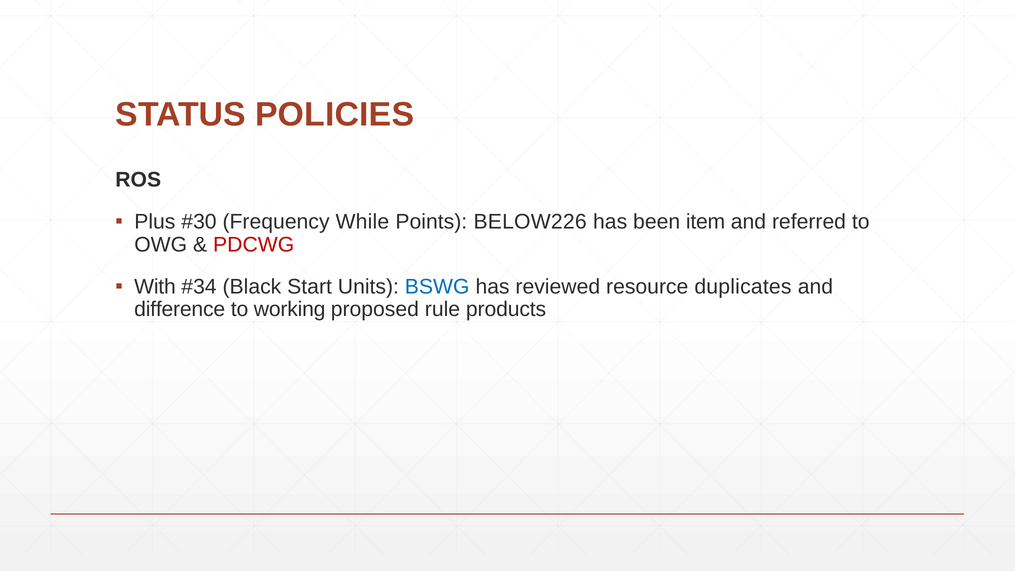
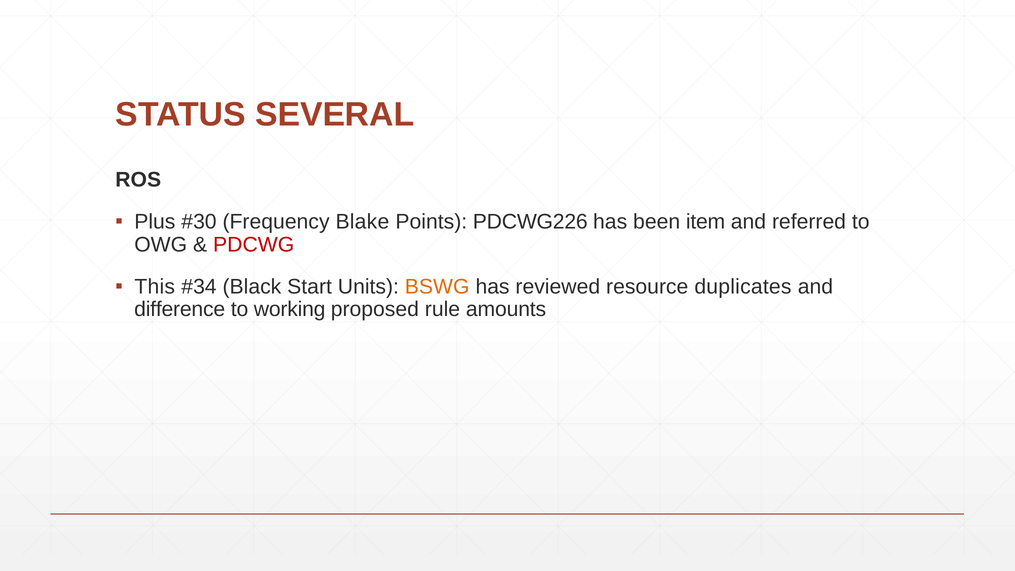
POLICIES: POLICIES -> SEVERAL (335, 115)
While: While -> Blake (362, 222)
BELOW226: BELOW226 -> PDCWG226 (530, 222)
With: With -> This (155, 287)
BSWG colour: blue -> orange (437, 287)
products: products -> amounts (506, 309)
